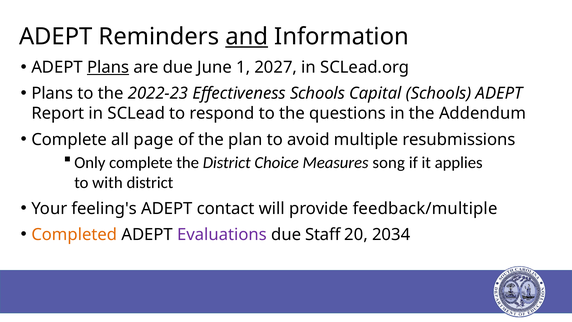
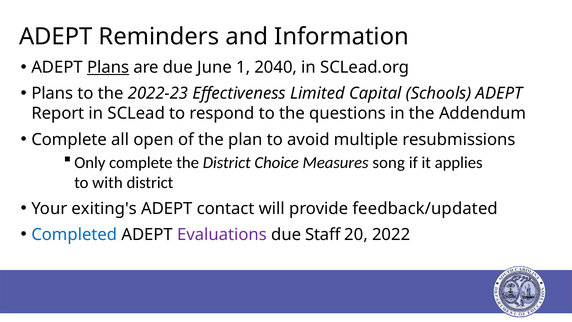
and underline: present -> none (247, 37)
2027: 2027 -> 2040 (276, 67)
Effectiveness Schools: Schools -> Limited (317, 93)
page: page -> open (154, 139)
feeling's: feeling's -> exiting's (104, 208)
feedback/multiple: feedback/multiple -> feedback/updated (425, 208)
Completed colour: orange -> blue (74, 234)
2034: 2034 -> 2022 (391, 234)
